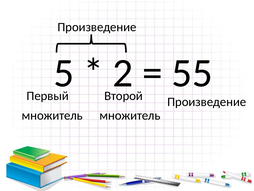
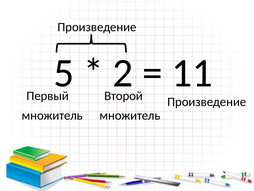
55: 55 -> 11 (192, 73)
